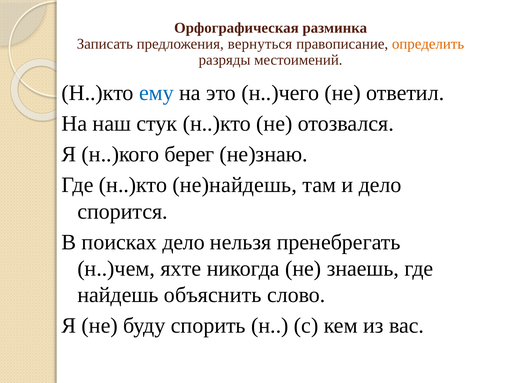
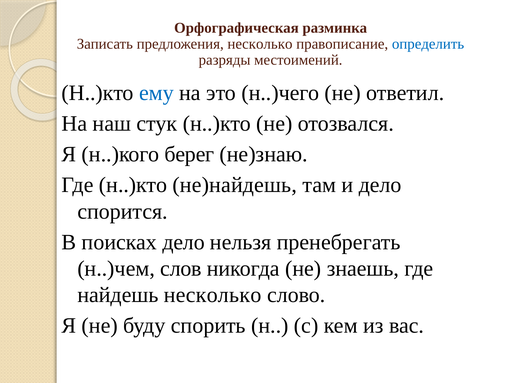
предложения вернуться: вернуться -> несколько (260, 44)
определить colour: orange -> blue (428, 44)
яхте: яхте -> слов (181, 269)
найдешь объяснить: объяснить -> несколько (213, 295)
